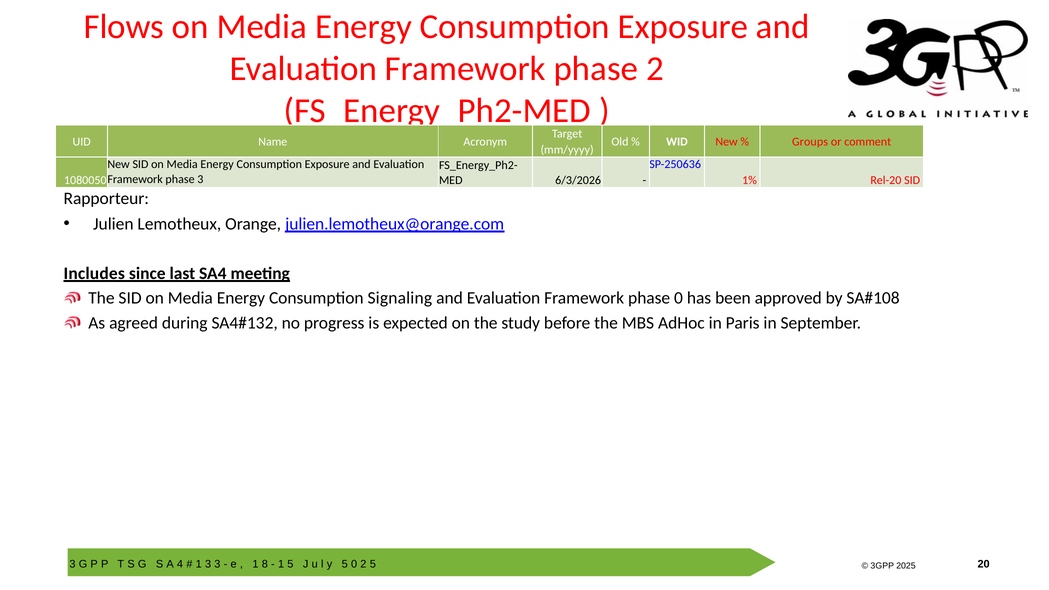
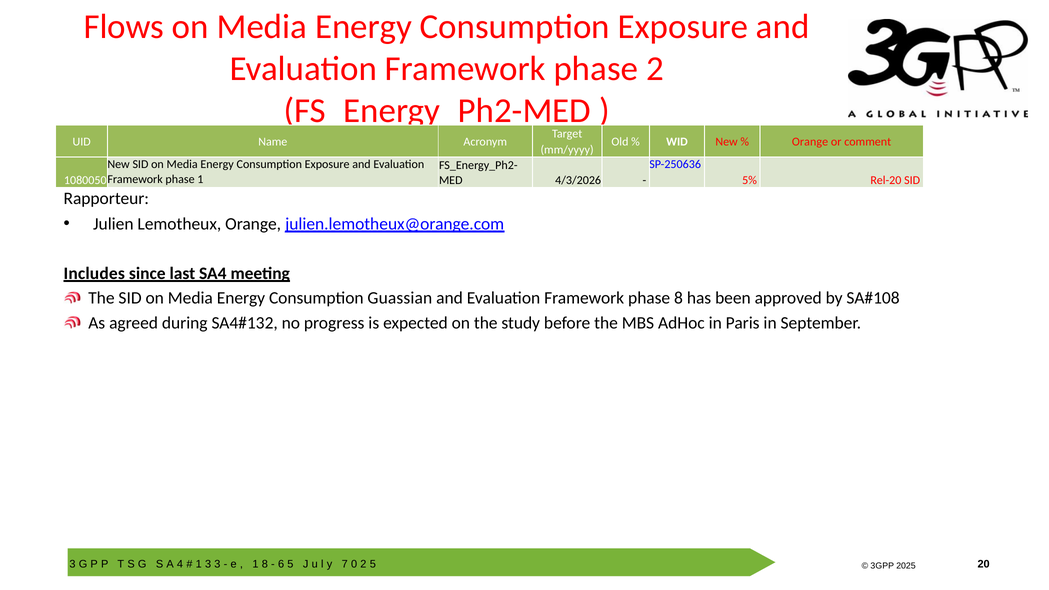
Groups: Groups -> Orange (810, 142)
phase 3: 3 -> 1 (200, 179)
6/3/2026: 6/3/2026 -> 4/3/2026 (578, 180)
1%: 1% -> 5% (750, 180)
Signaling: Signaling -> Guassian (400, 298)
phase 0: 0 -> 8 (678, 298)
1: 1 -> 6 (281, 564)
5: 5 -> 7 (345, 564)
